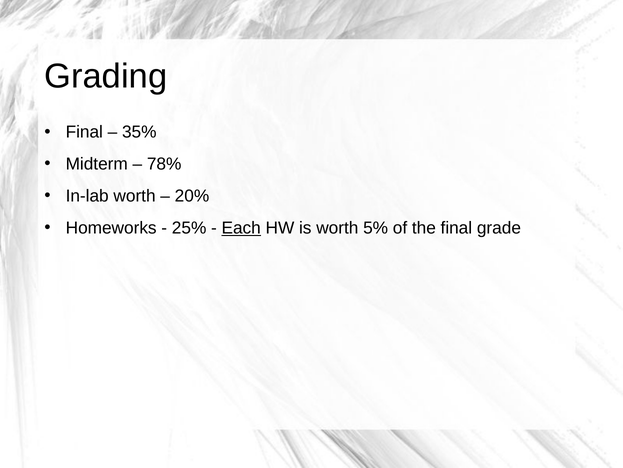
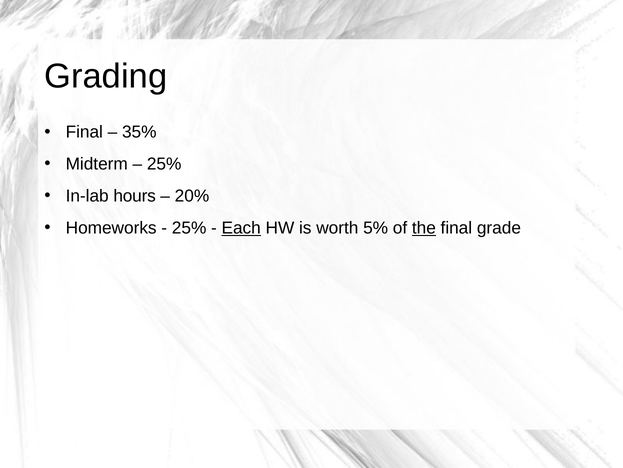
78%: 78% -> 25% (164, 164)
In-lab worth: worth -> hours (135, 196)
the underline: none -> present (424, 227)
